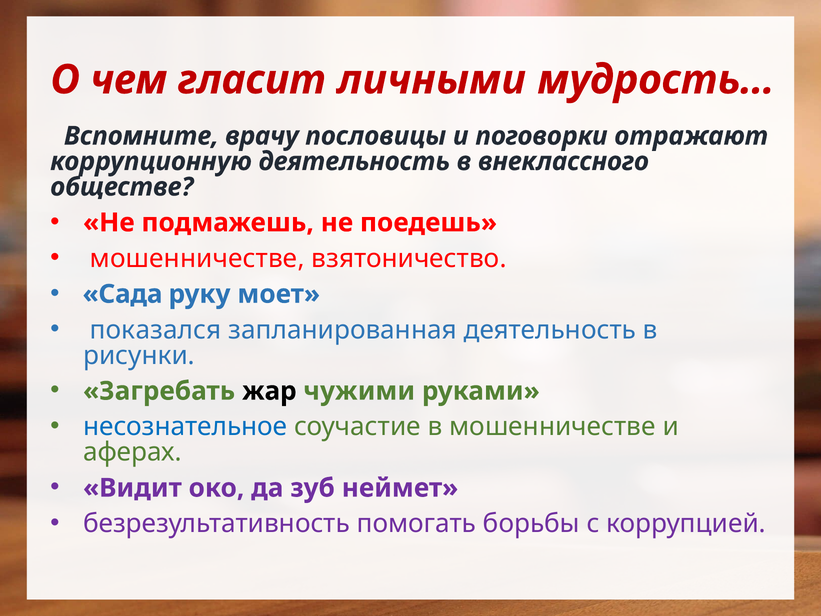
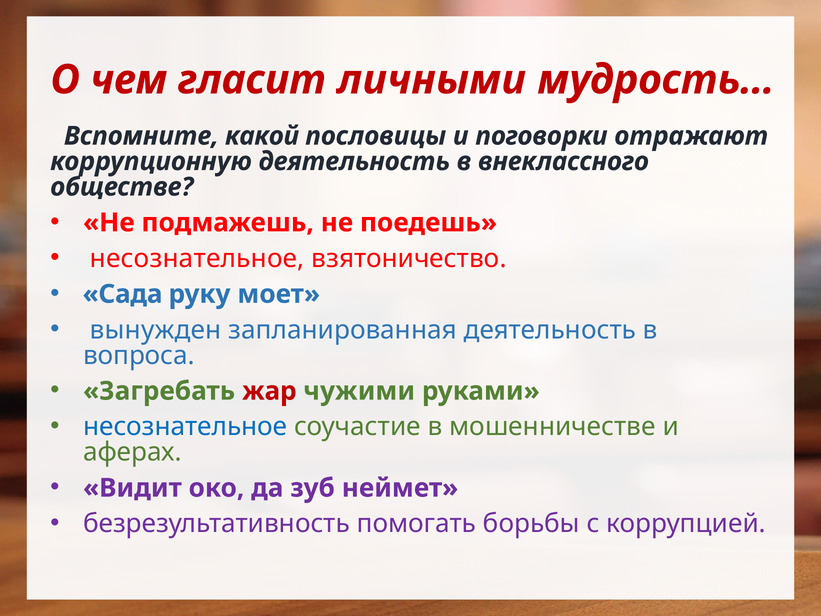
врачу: врачу -> какой (262, 136)
мошенничестве: мошенничестве -> несознательное (197, 258)
показался: показался -> вынужден (156, 330)
рисунки: рисунки -> вопроса (139, 355)
жар colour: black -> red (269, 391)
